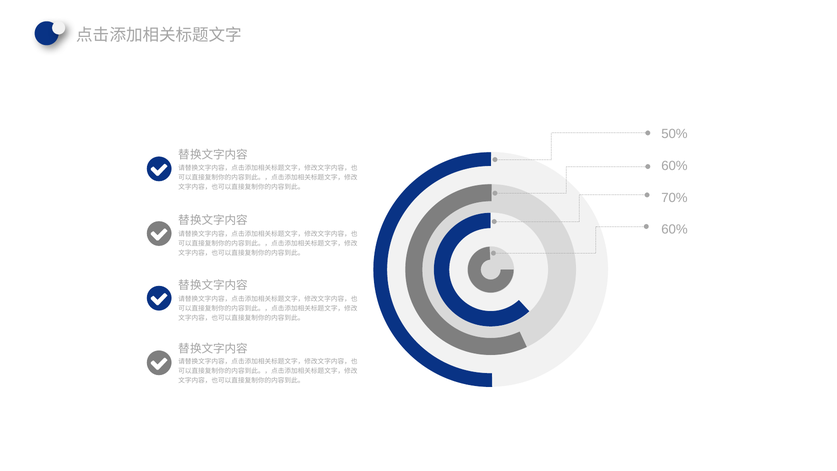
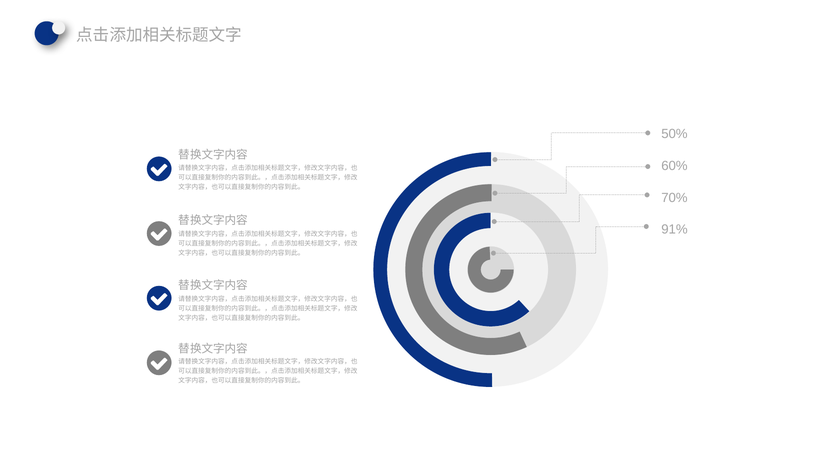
60%: 60% -> 91% (674, 229)
